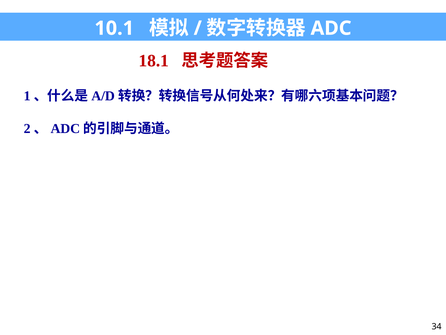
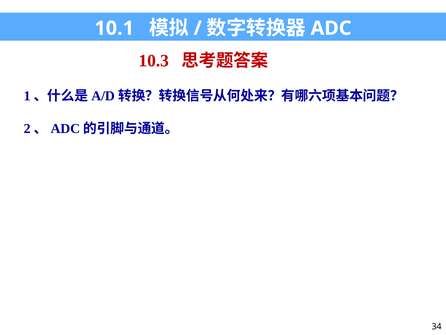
18.1: 18.1 -> 10.3 (154, 61)
